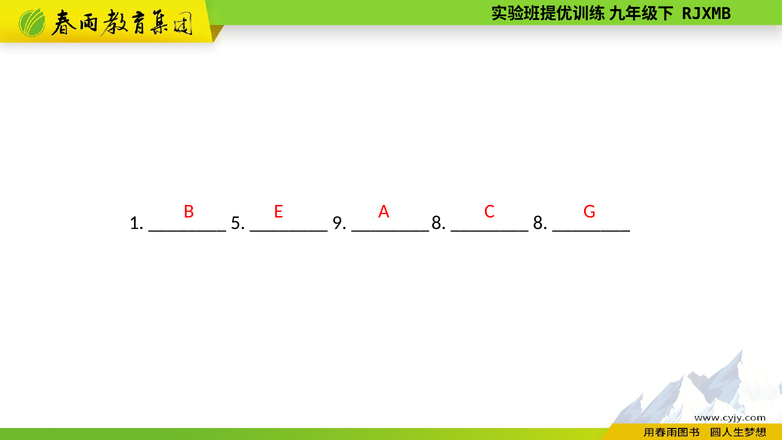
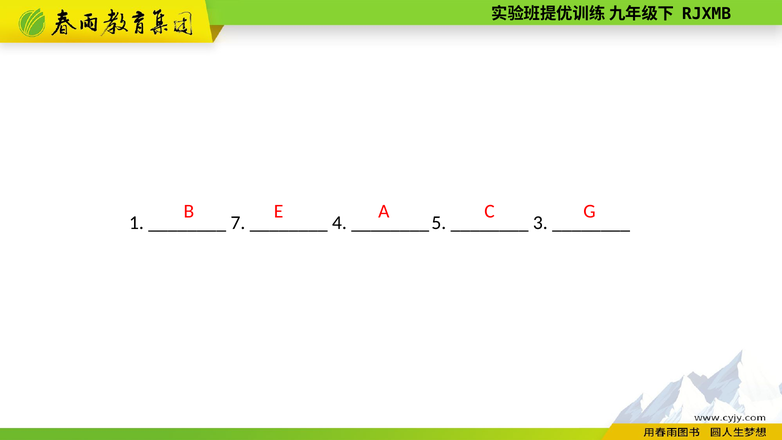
5: 5 -> 7 (238, 223)
9: 9 -> 4 (339, 223)
8: 8 -> 5 (439, 223)
8: 8 -> 3 (540, 223)
